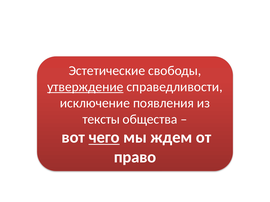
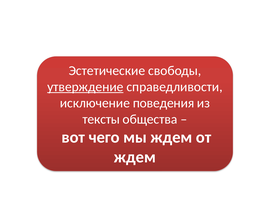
появления: появления -> поведения (164, 103)
чего underline: present -> none (104, 138)
право: право -> ждем (135, 157)
